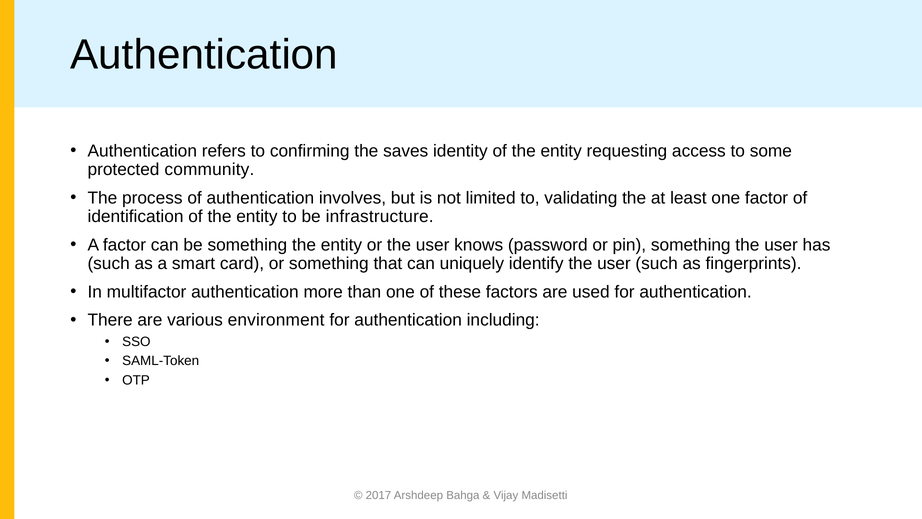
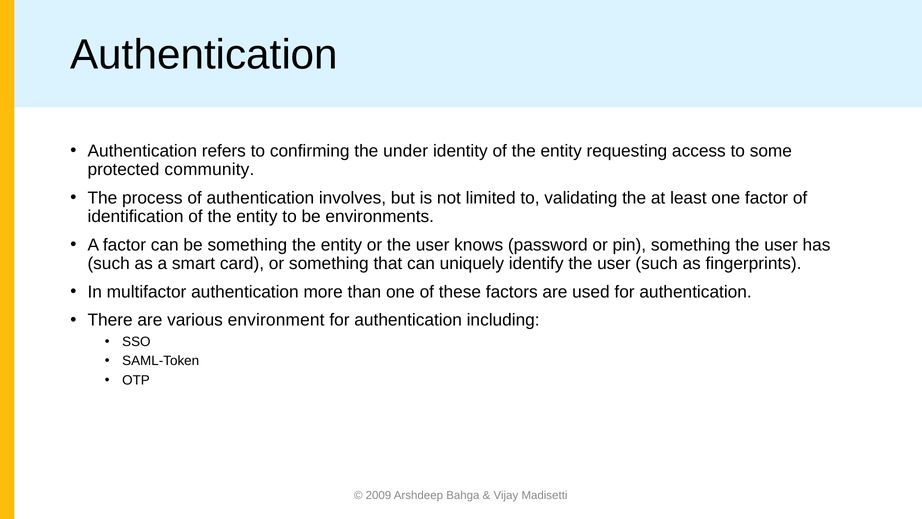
saves: saves -> under (406, 151)
infrastructure: infrastructure -> environments (380, 216)
2017: 2017 -> 2009 (378, 495)
